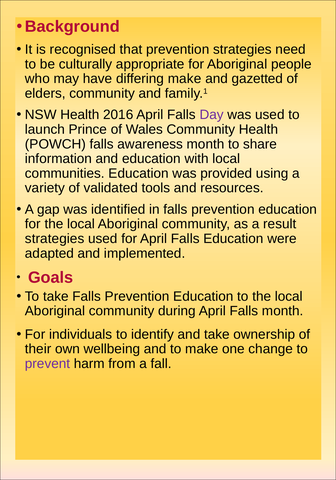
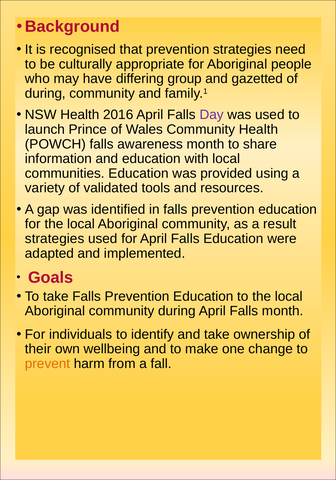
differing make: make -> group (185, 79)
elders: elders -> during (45, 93)
prevent colour: purple -> orange (48, 364)
